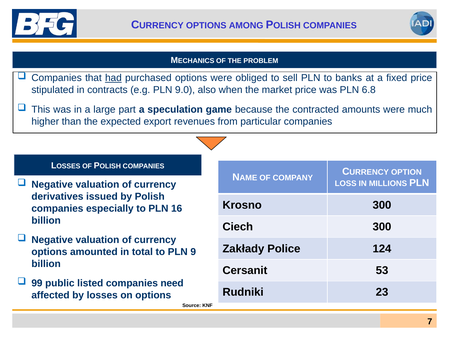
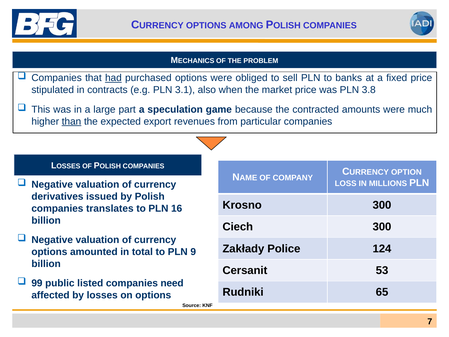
9.0: 9.0 -> 3.1 (185, 90)
6.8: 6.8 -> 3.8 (369, 90)
than underline: none -> present (72, 121)
especially: especially -> translates (110, 208)
23: 23 -> 65 (382, 292)
